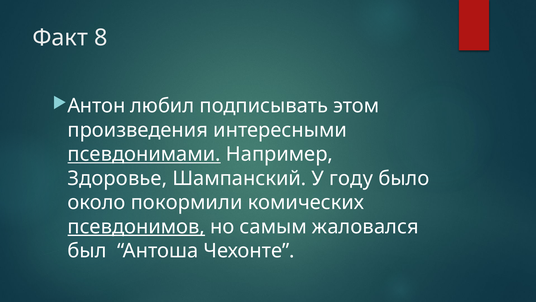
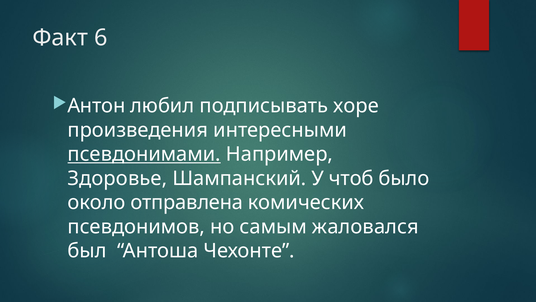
8: 8 -> 6 (101, 38)
этом: этом -> хоре (356, 106)
году: году -> чтоб (351, 178)
покормили: покормили -> отправлена (187, 202)
псевдонимов underline: present -> none (136, 226)
